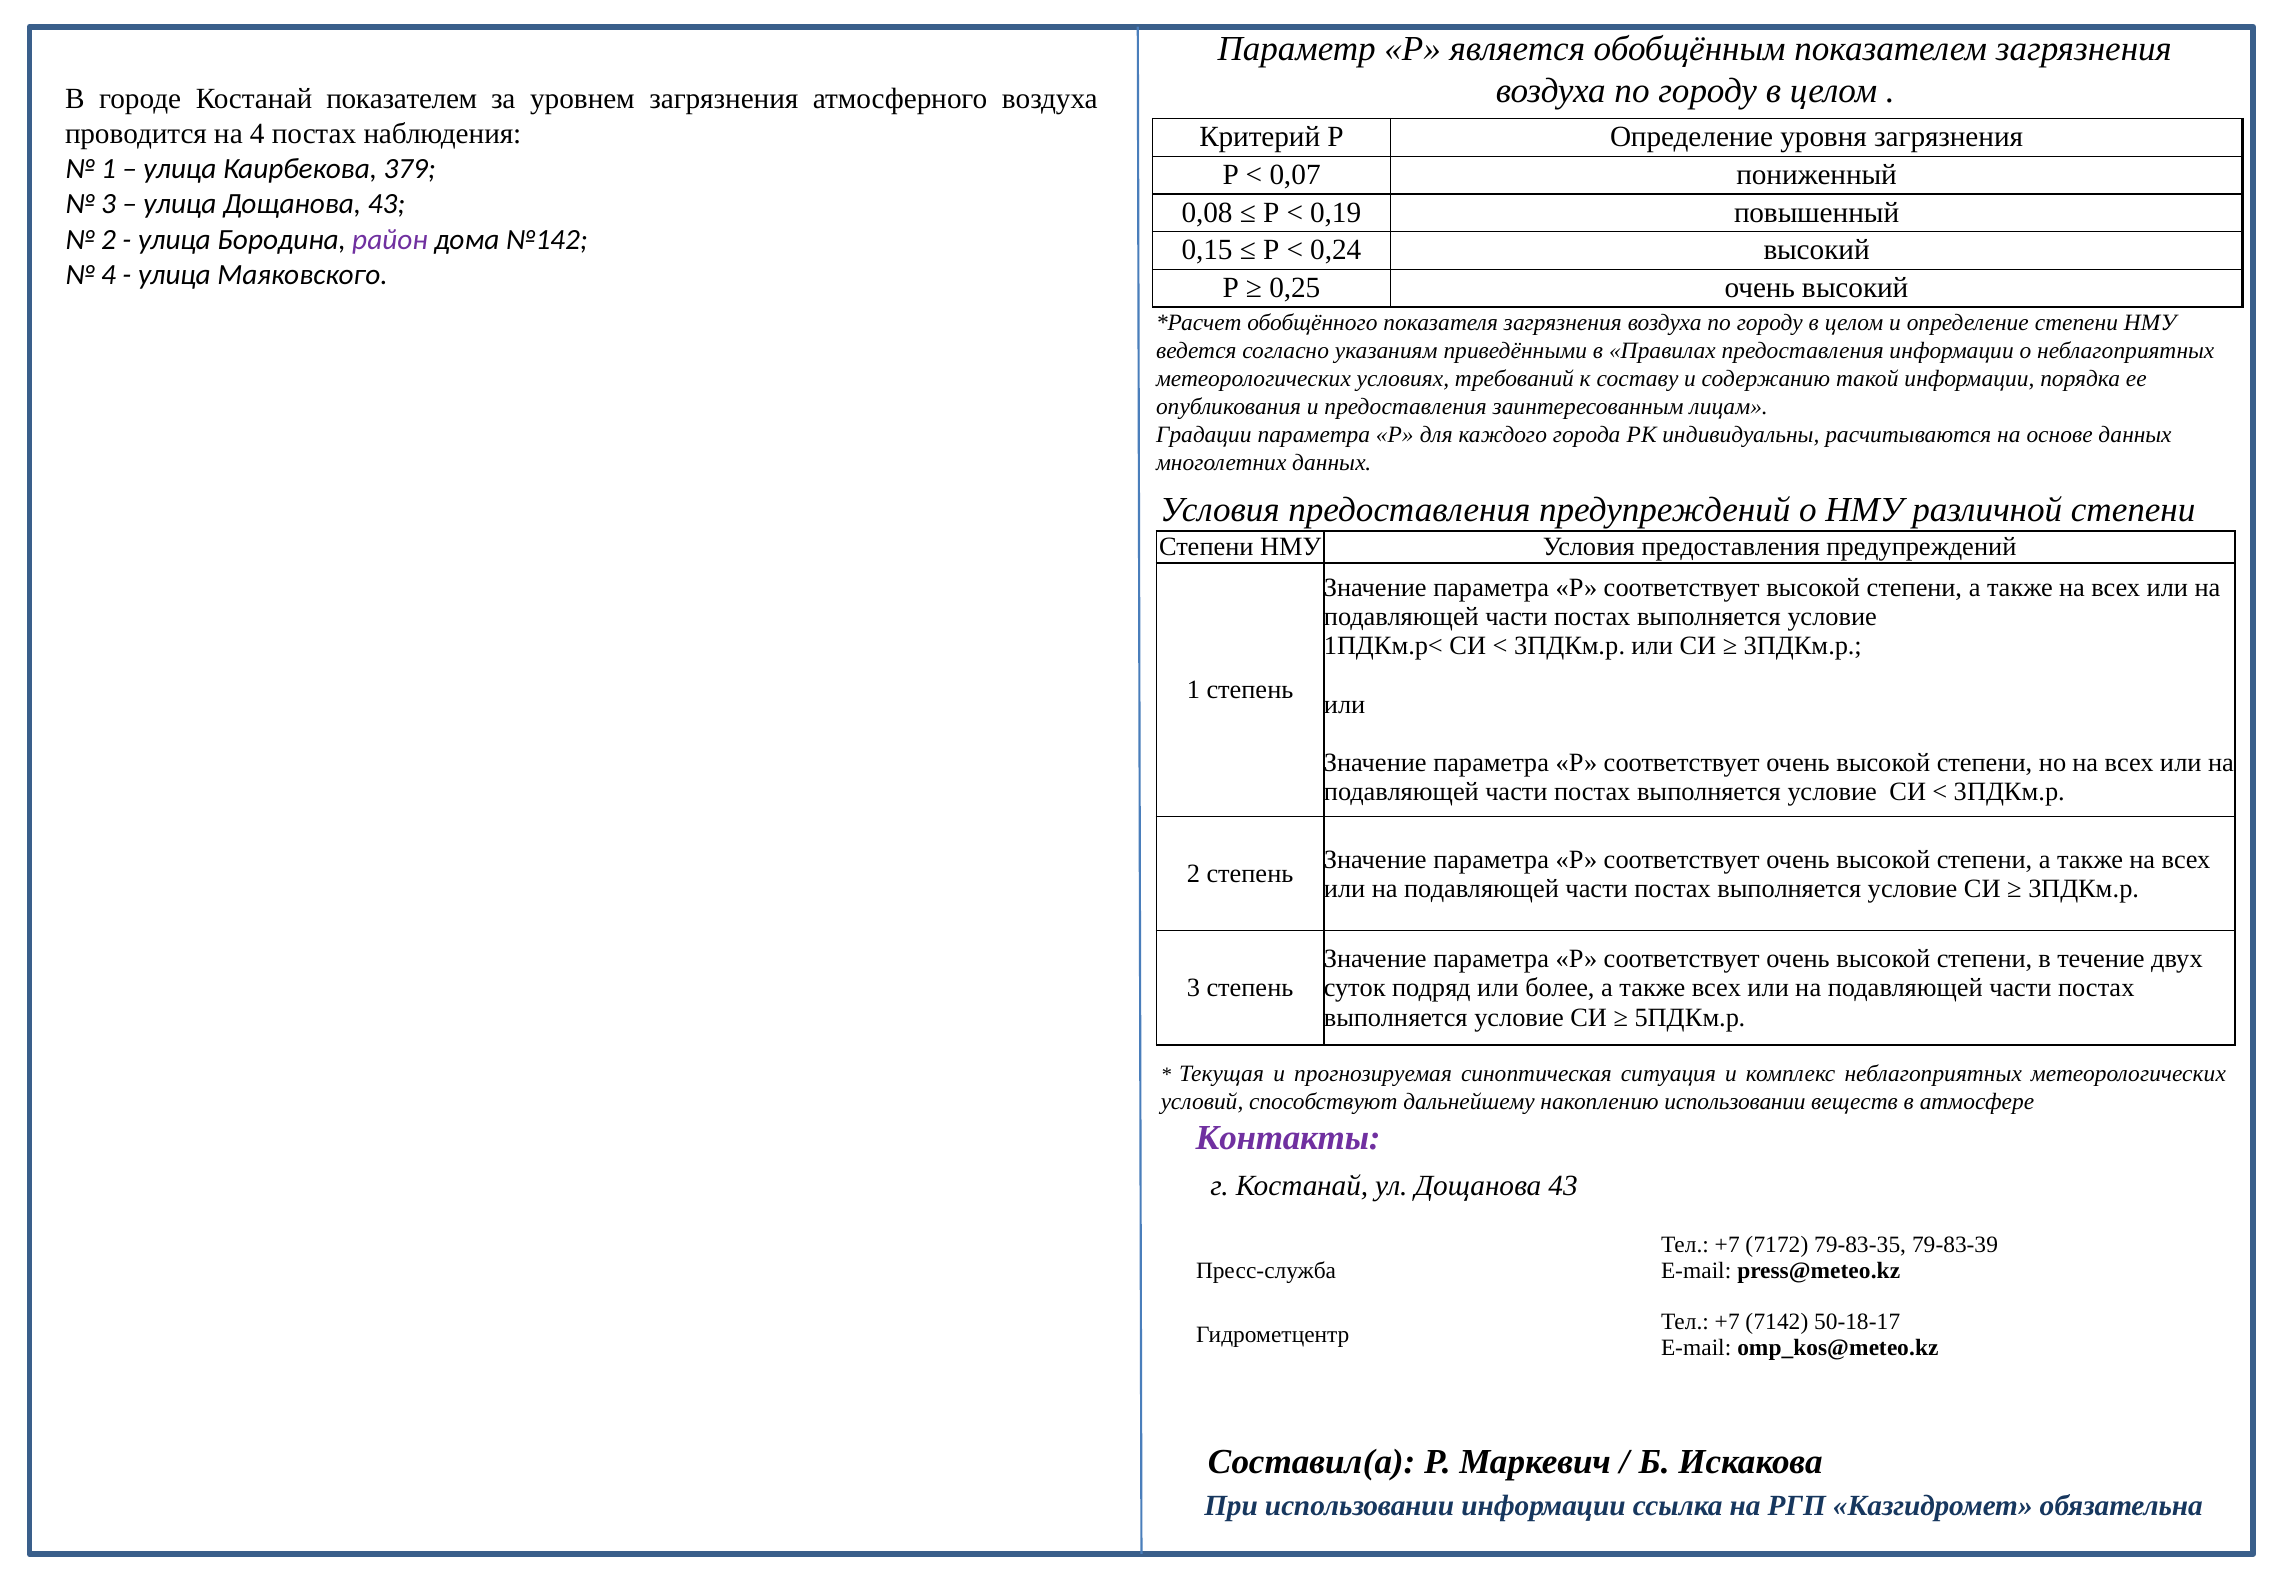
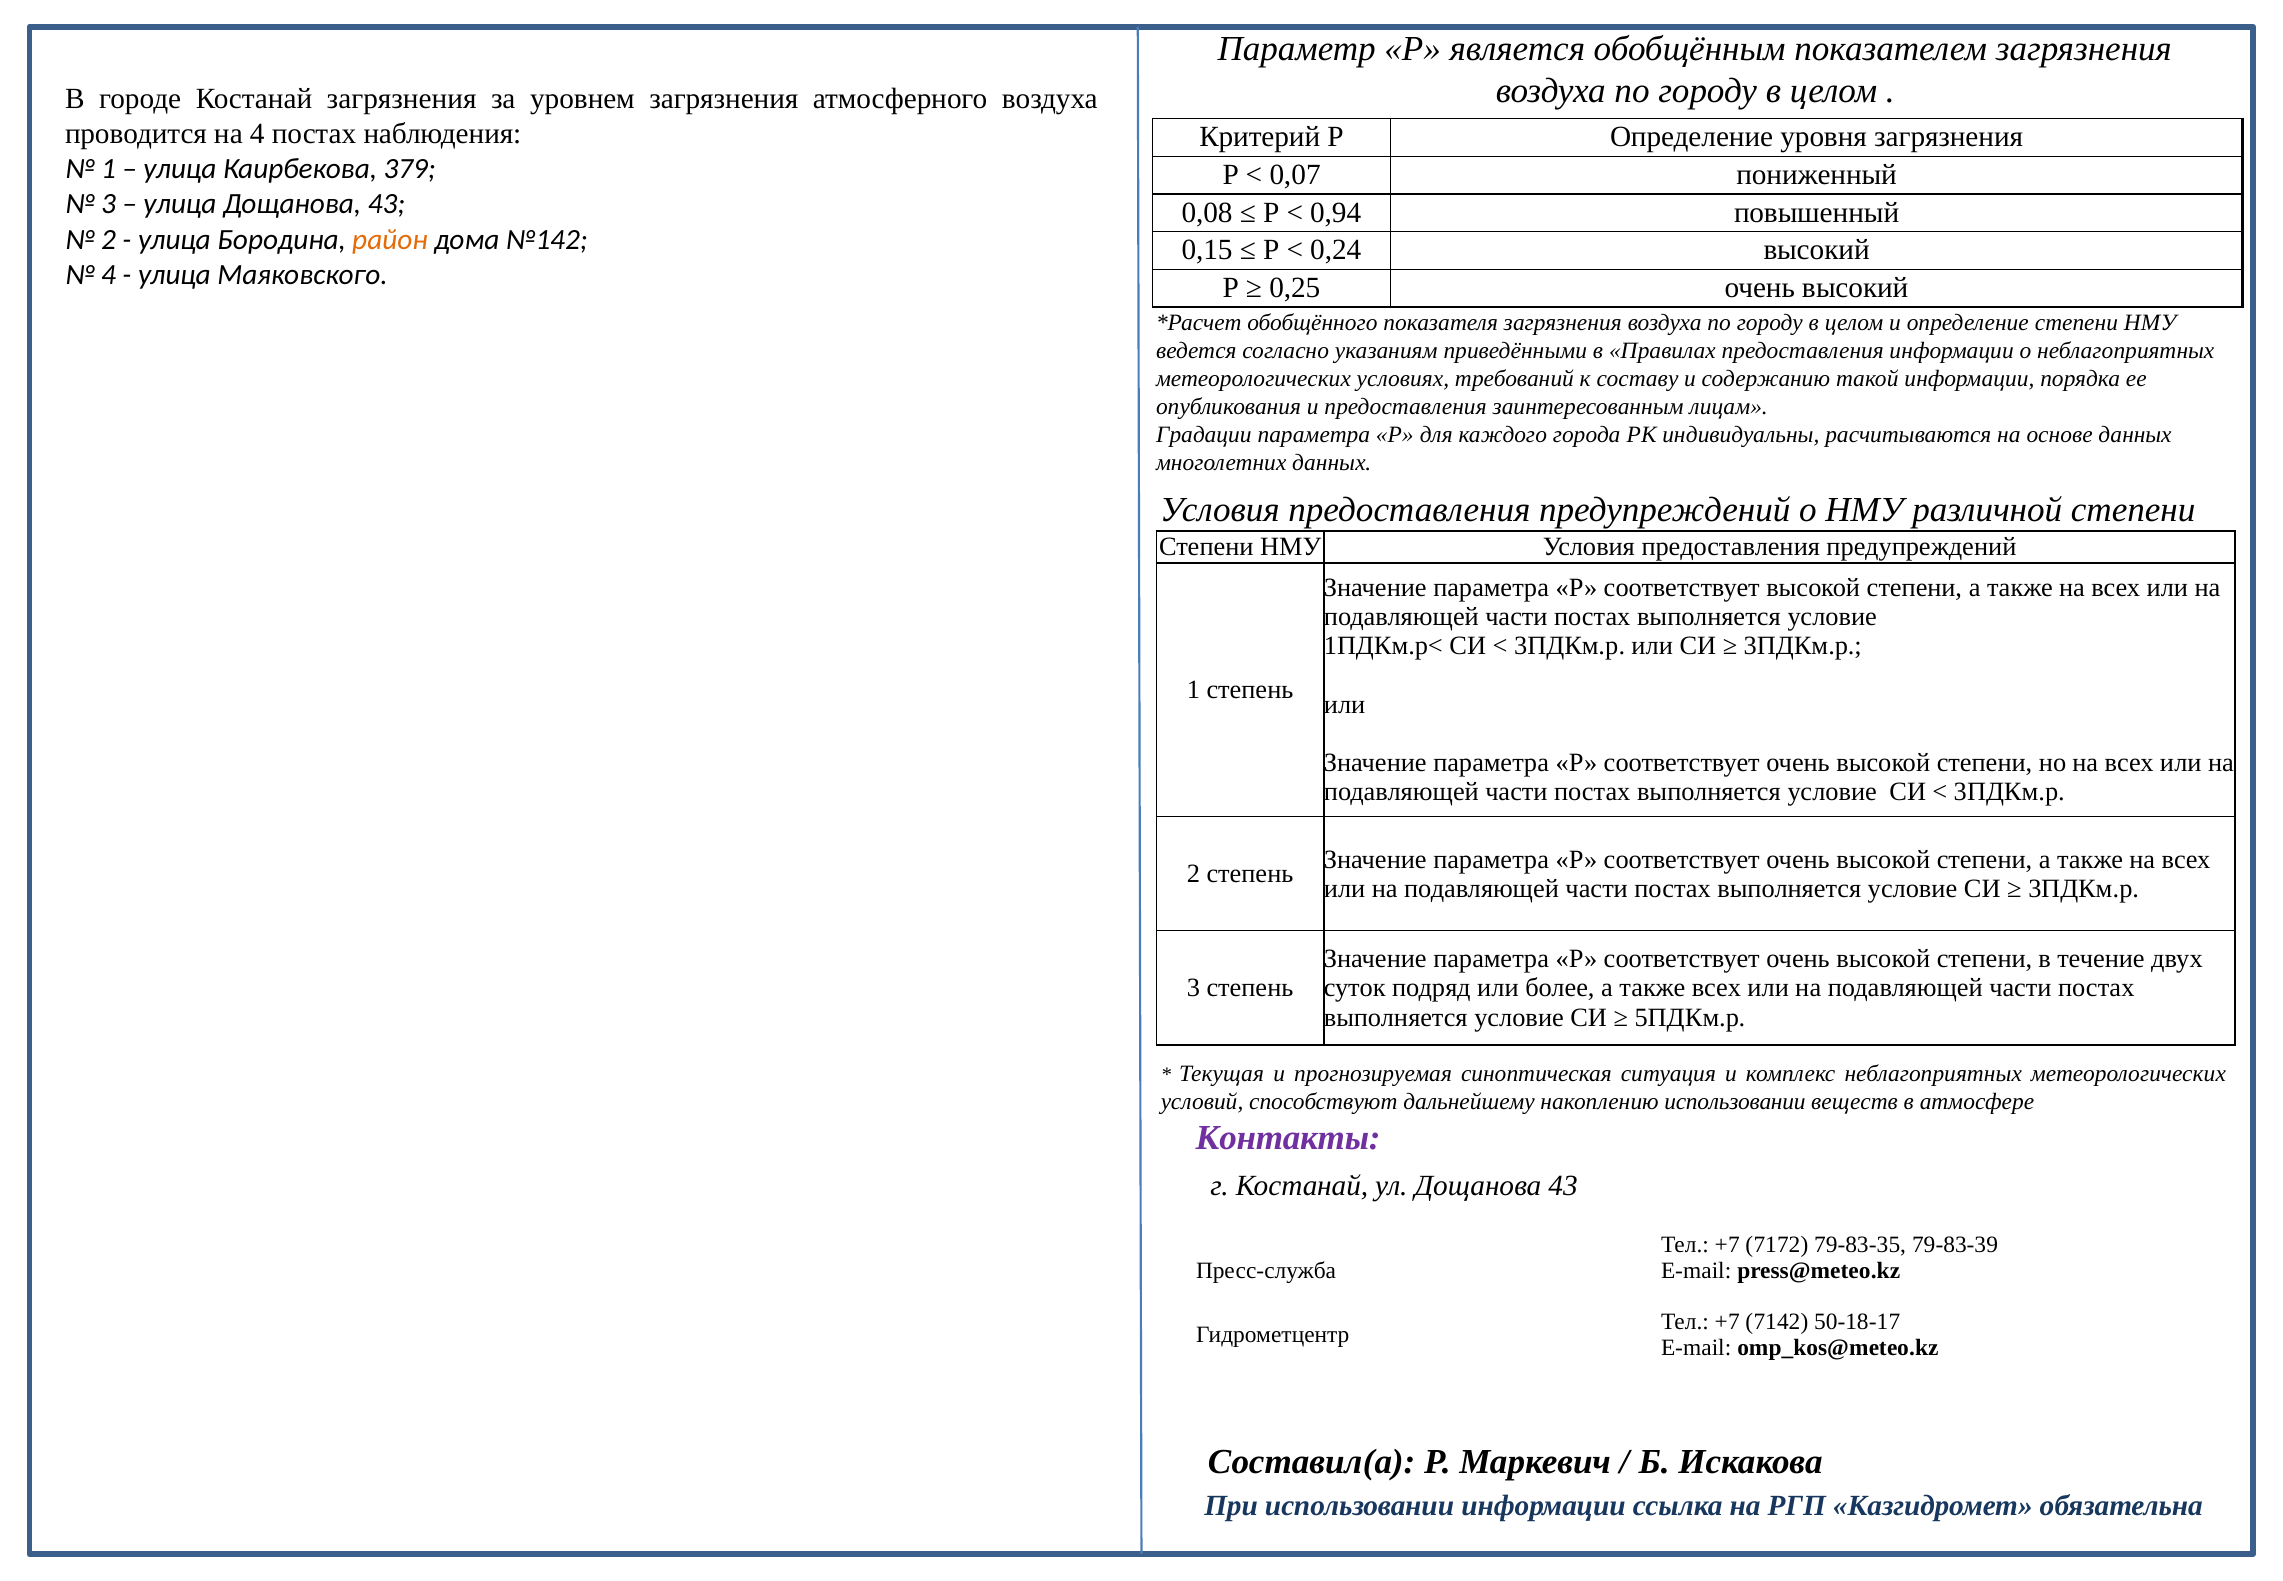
Костанай показателем: показателем -> загрязнения (402, 99)
0,19: 0,19 -> 0,94 (1336, 212)
район colour: purple -> orange (390, 239)
